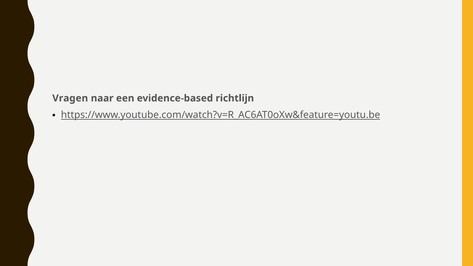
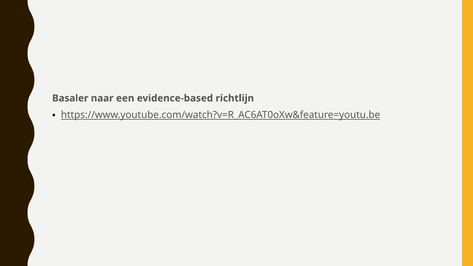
Vragen: Vragen -> Basaler (70, 98)
